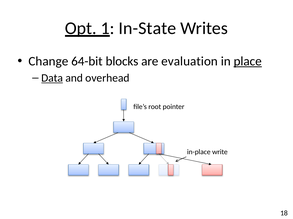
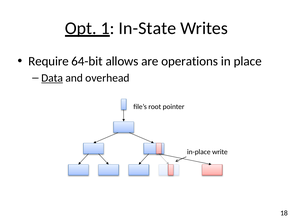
Change: Change -> Require (49, 61)
blocks: blocks -> allows (122, 61)
evaluation: evaluation -> operations (190, 61)
place underline: present -> none (248, 61)
